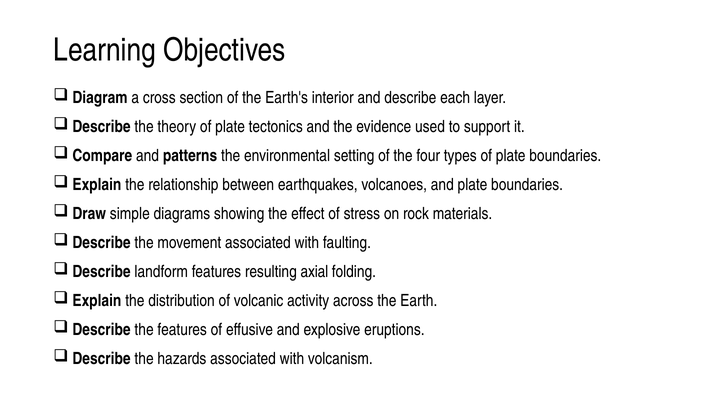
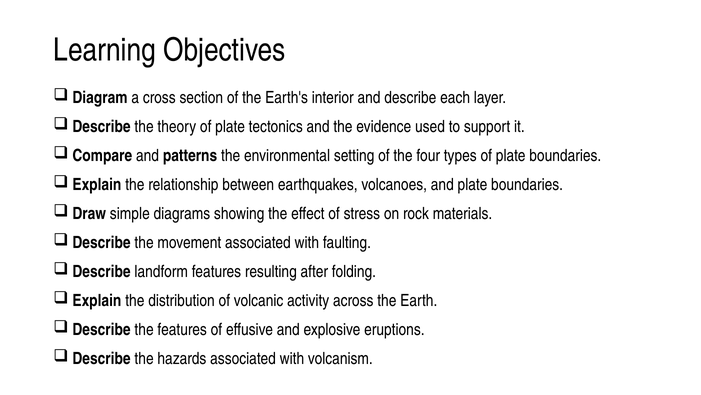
axial: axial -> after (314, 271)
